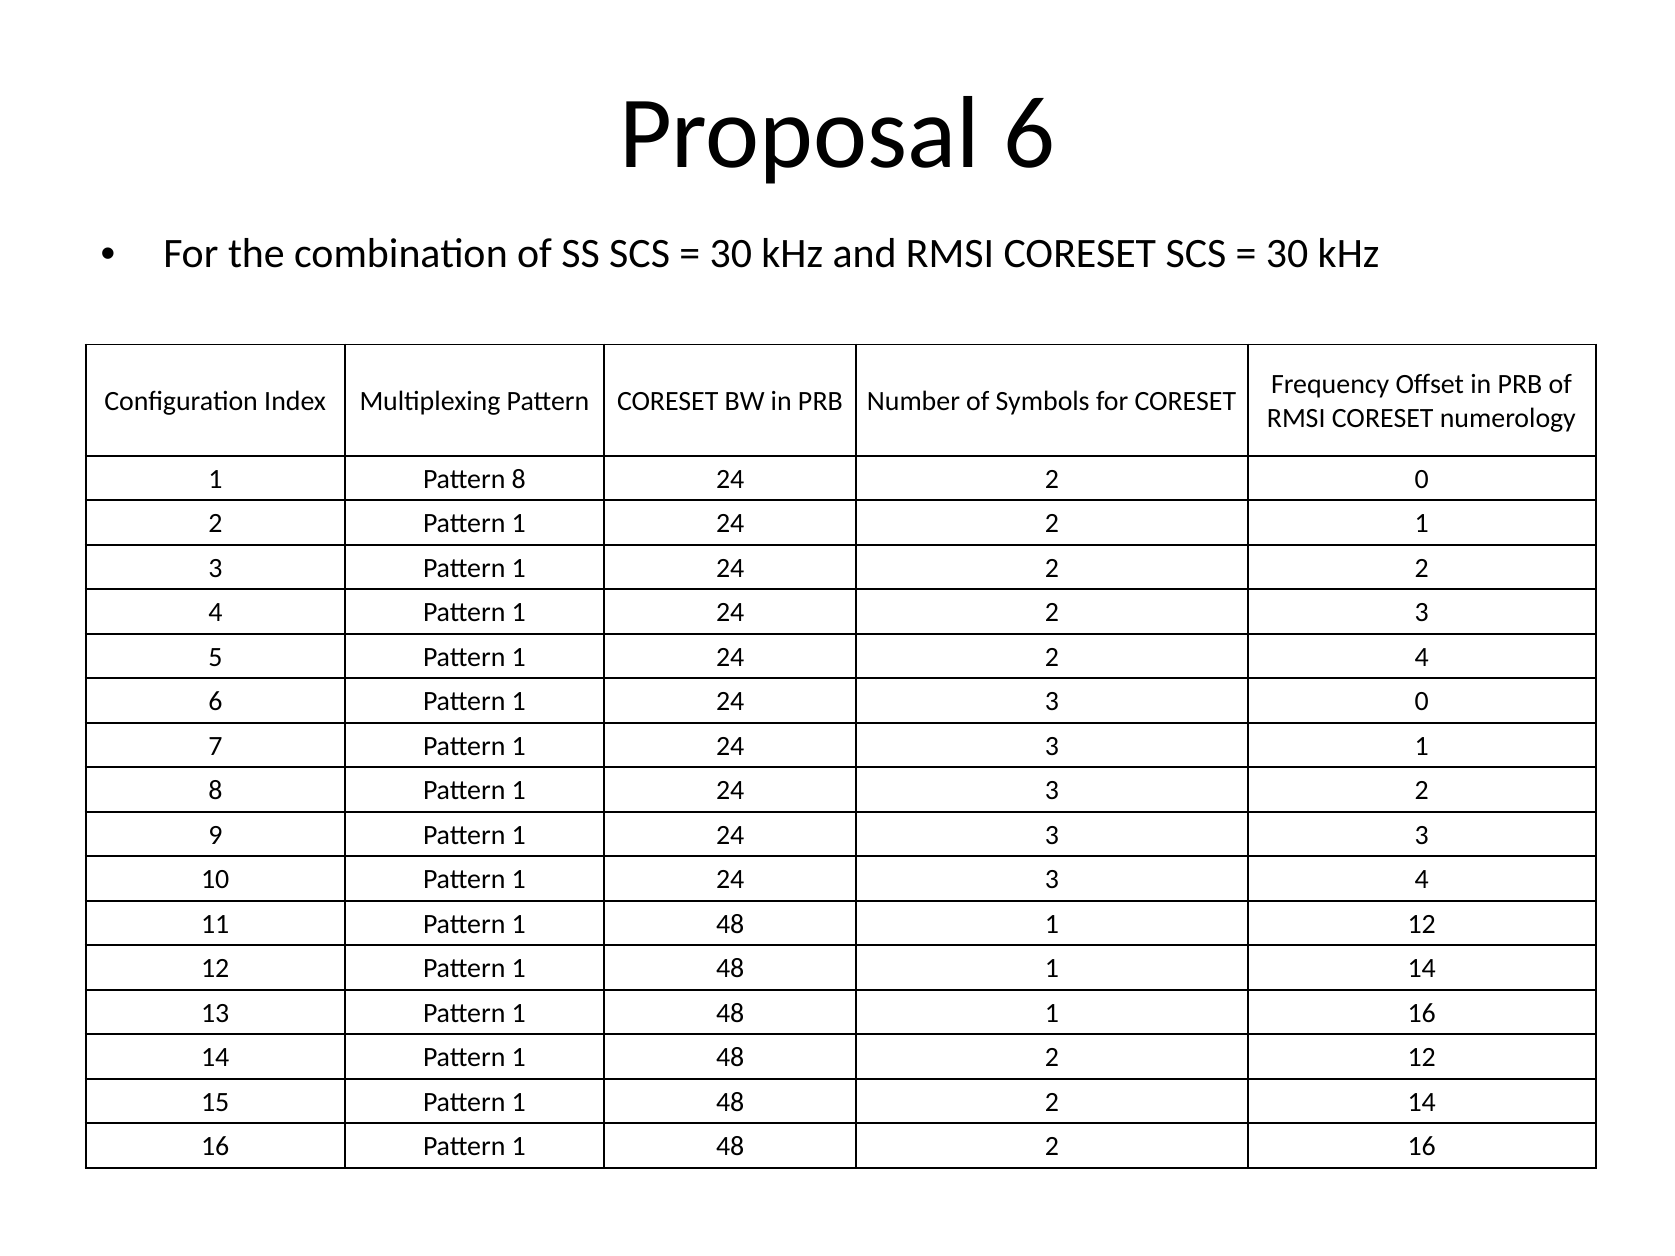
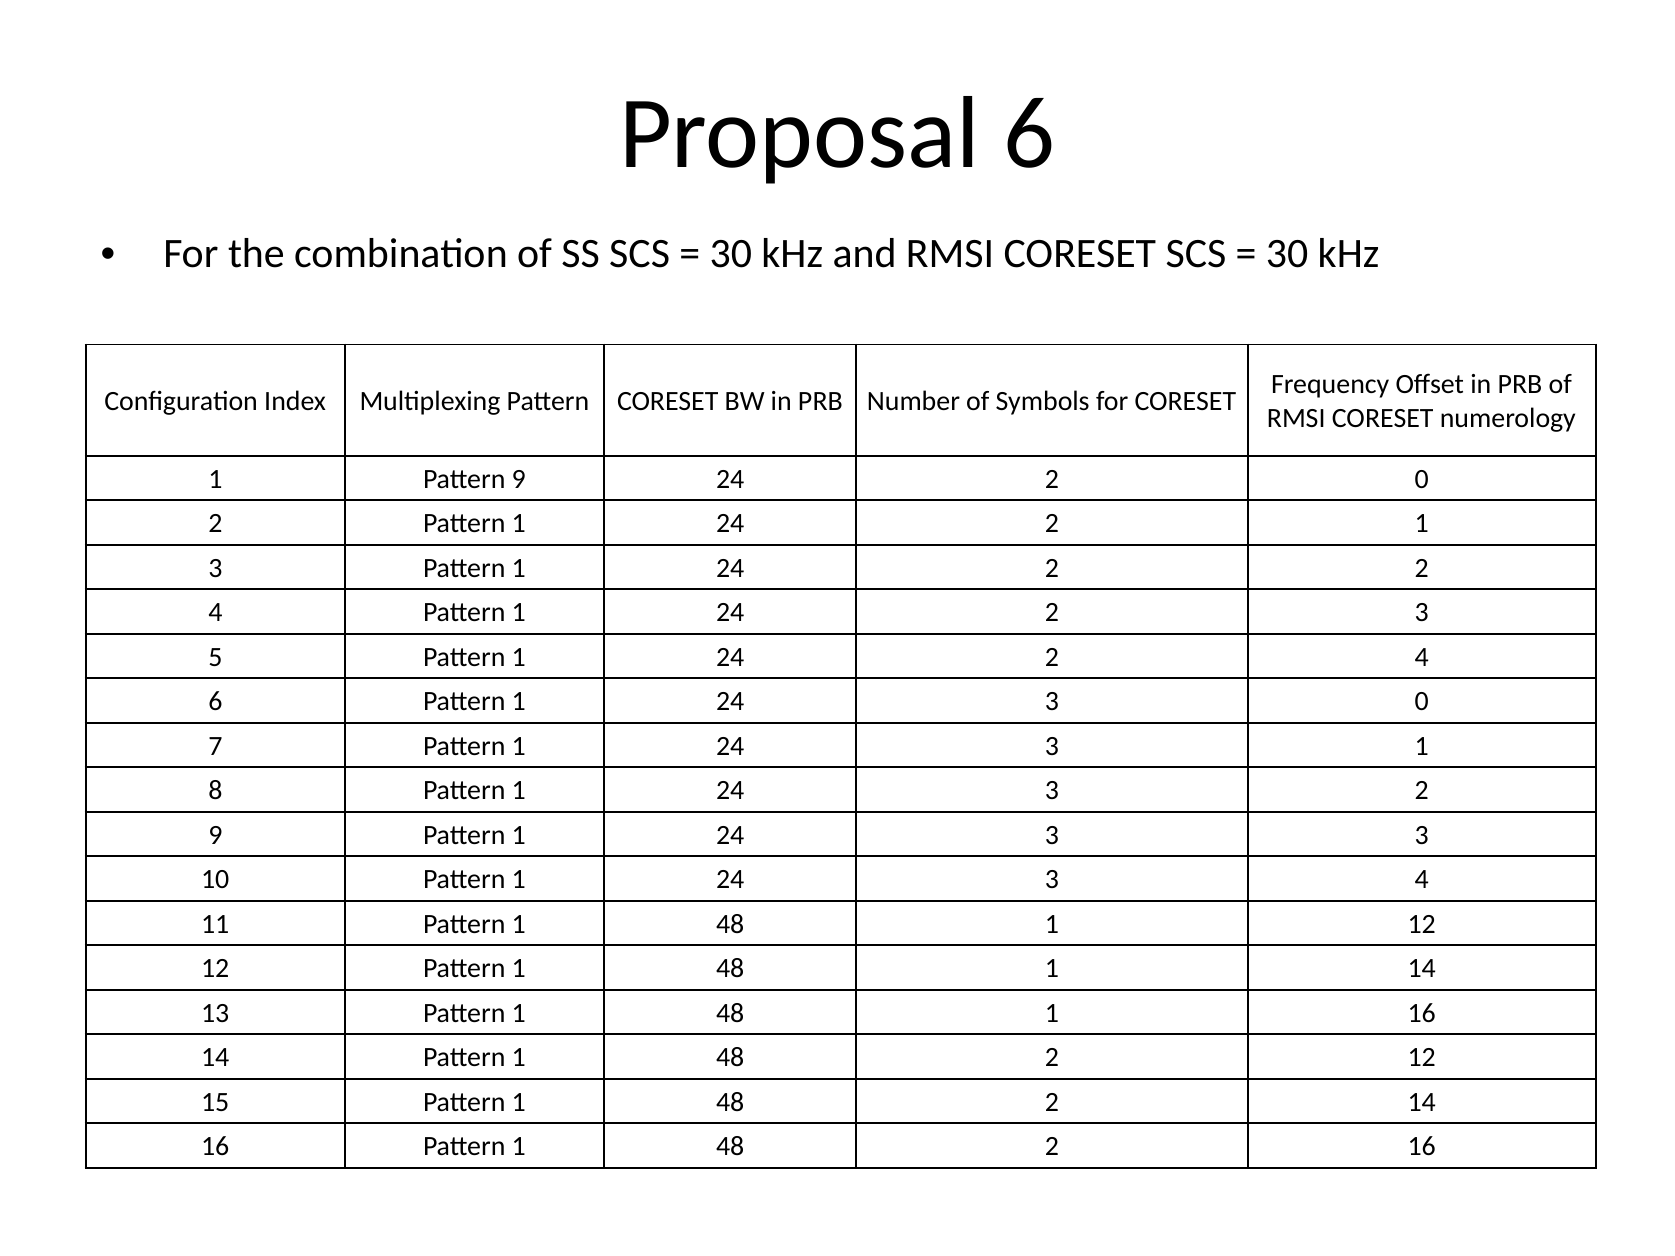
Pattern 8: 8 -> 9 (519, 479)
